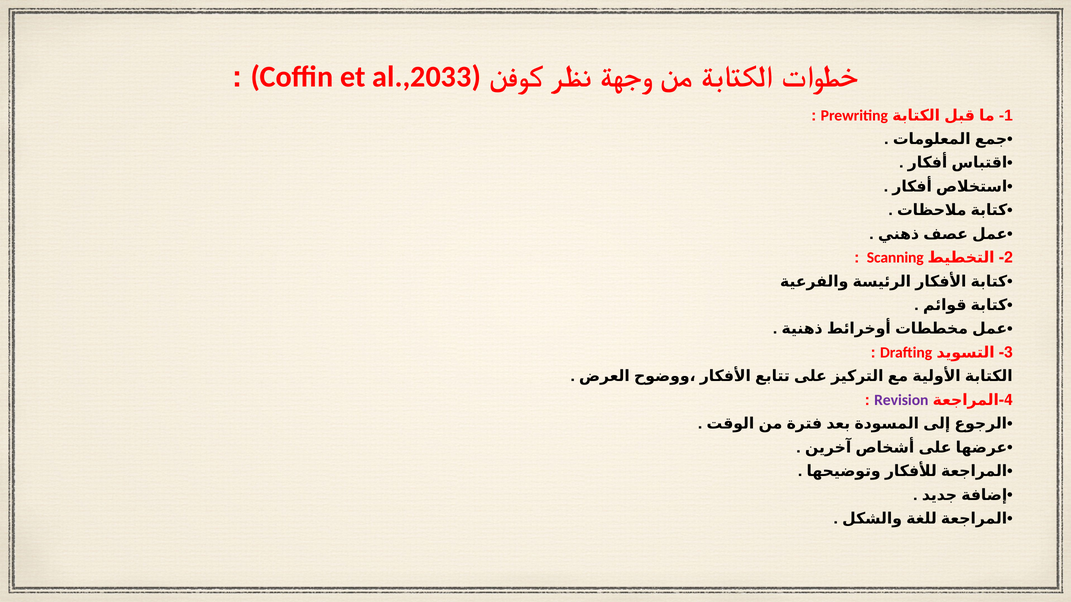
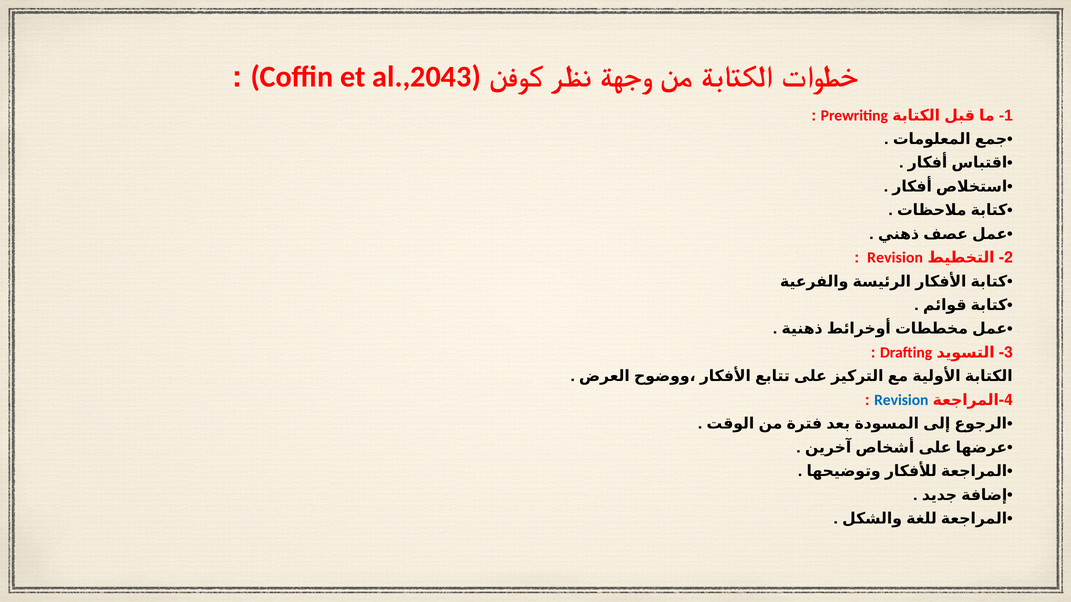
al.,2033: al.,2033 -> al.,2043 (422, 77)
Scanning: Scanning -> Revision (895, 258)
Revision colour: purple -> blue (901, 400)
